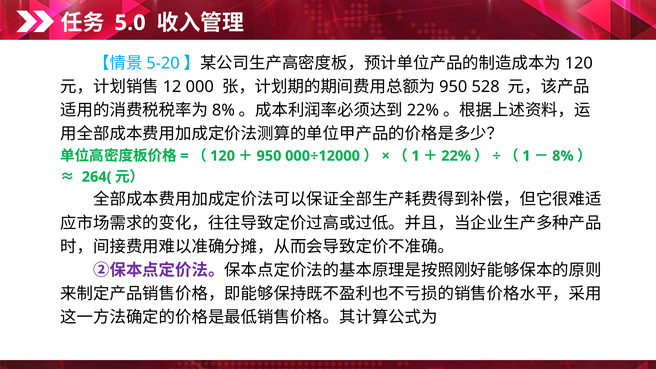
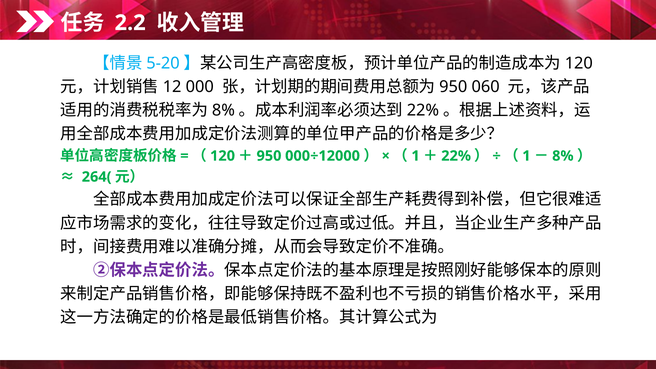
5.0: 5.0 -> 2.2 (130, 23)
528: 528 -> 060 (486, 87)
